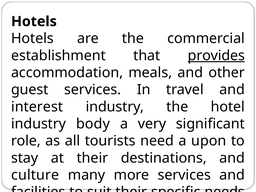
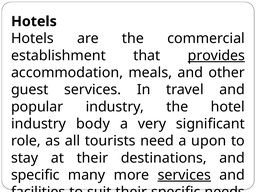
interest: interest -> popular (37, 107)
culture: culture -> specific (35, 175)
services underline: none -> present (184, 175)
